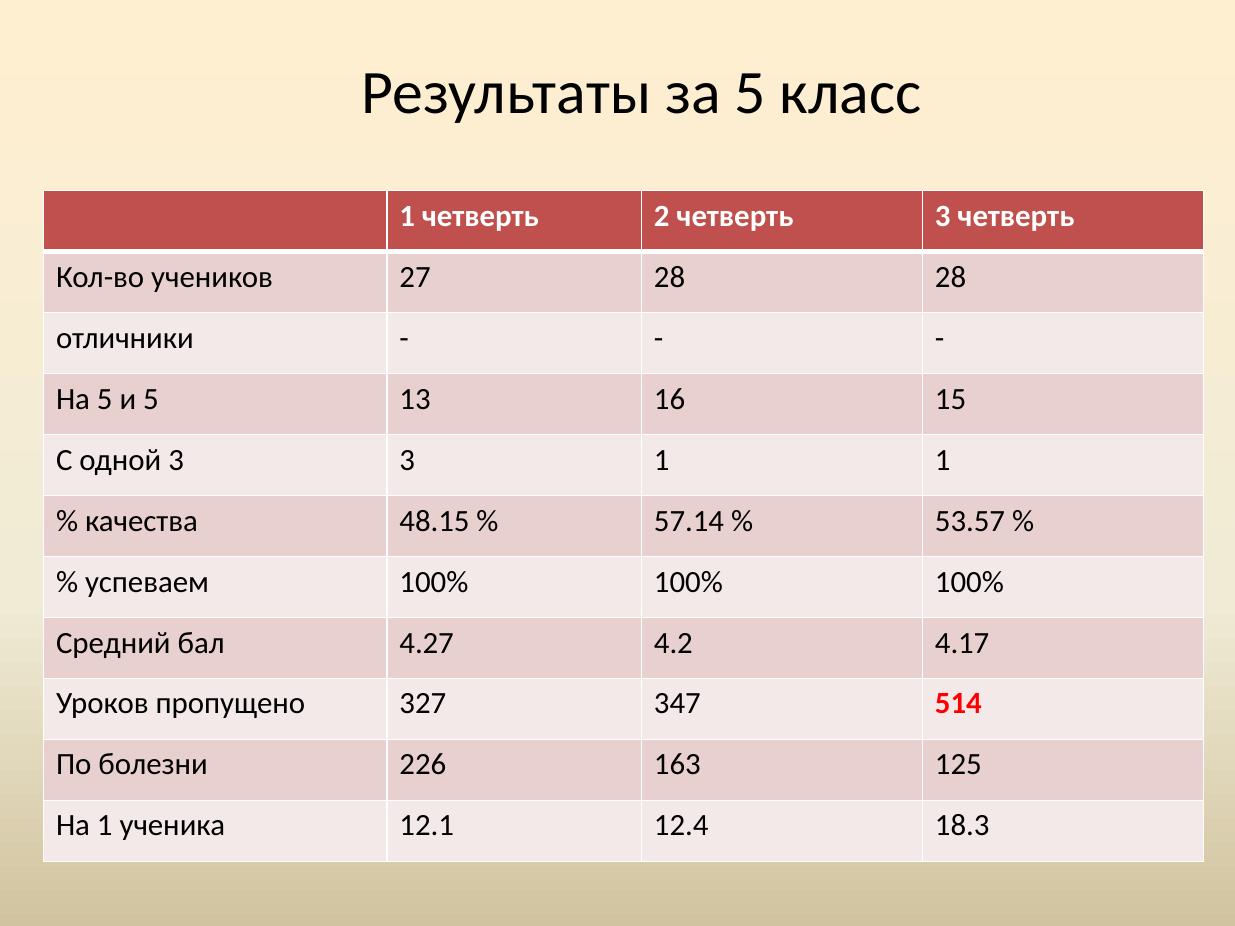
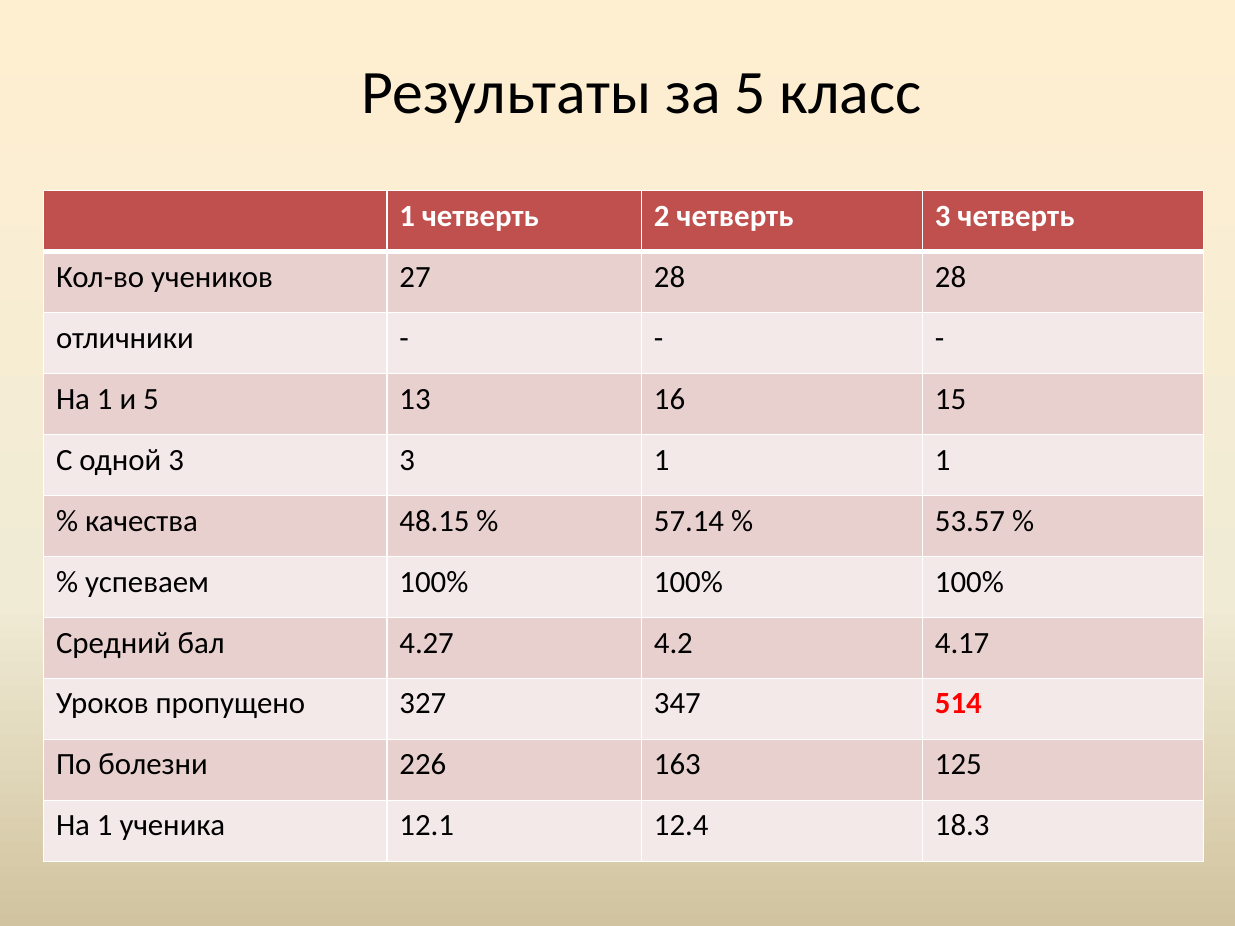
5: 5 -> 1 (105, 399)
